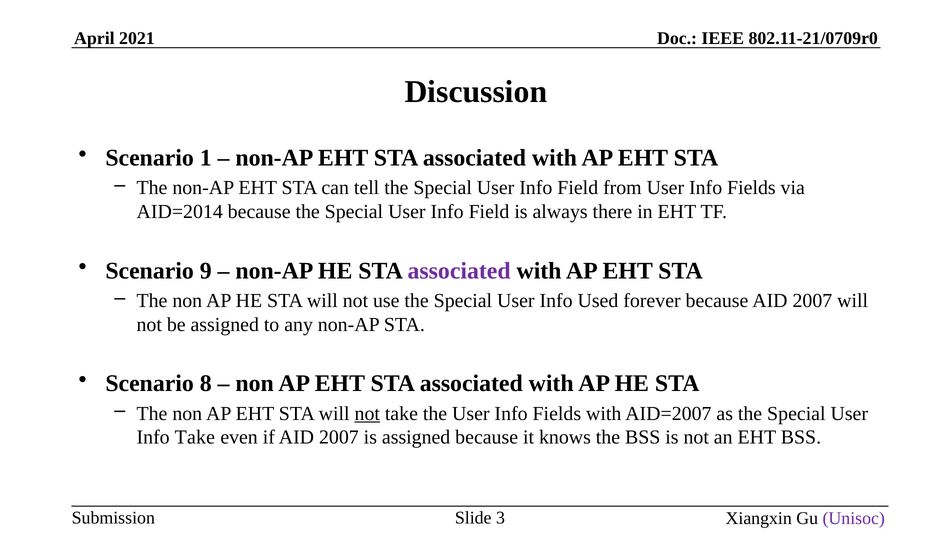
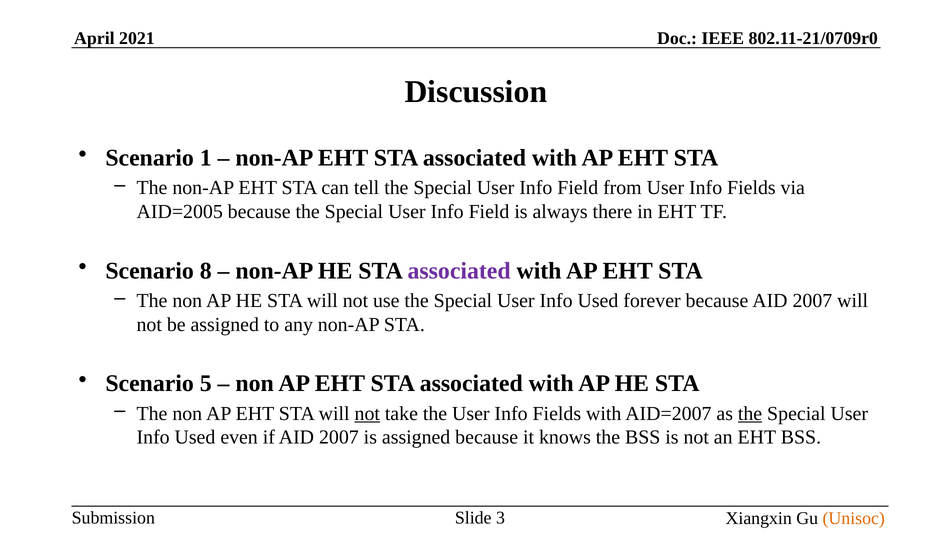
AID=2014: AID=2014 -> AID=2005 (180, 212)
9: 9 -> 8 (206, 271)
8: 8 -> 5 (206, 383)
the underline: none -> present (750, 413)
Take: Take -> Used (195, 437)
Unisoc colour: purple -> orange (854, 518)
